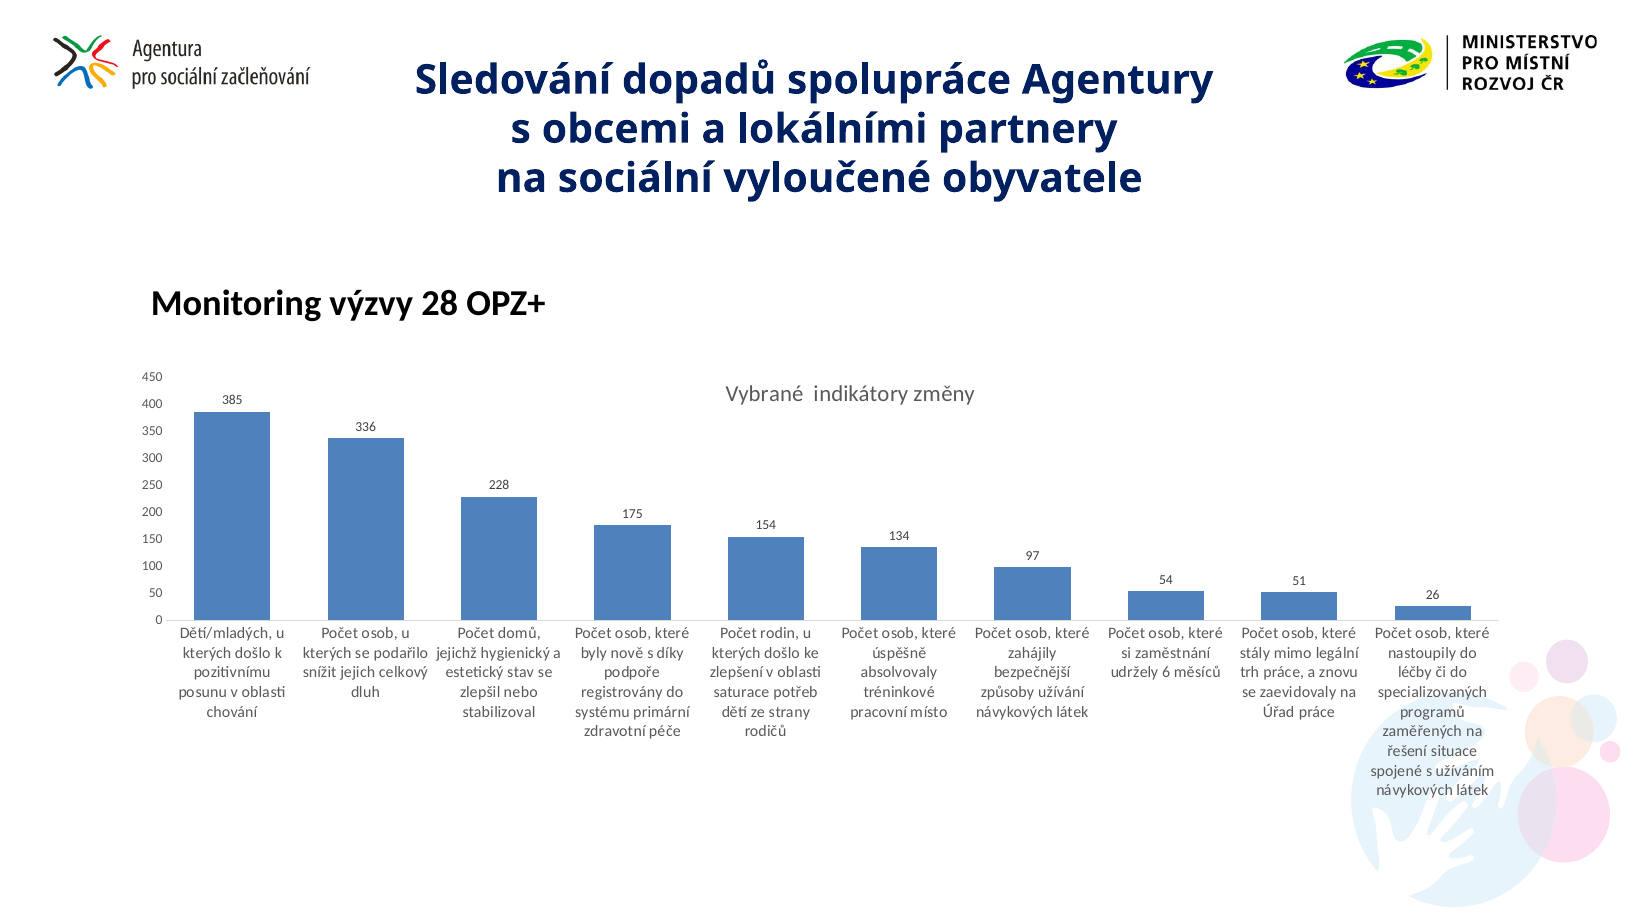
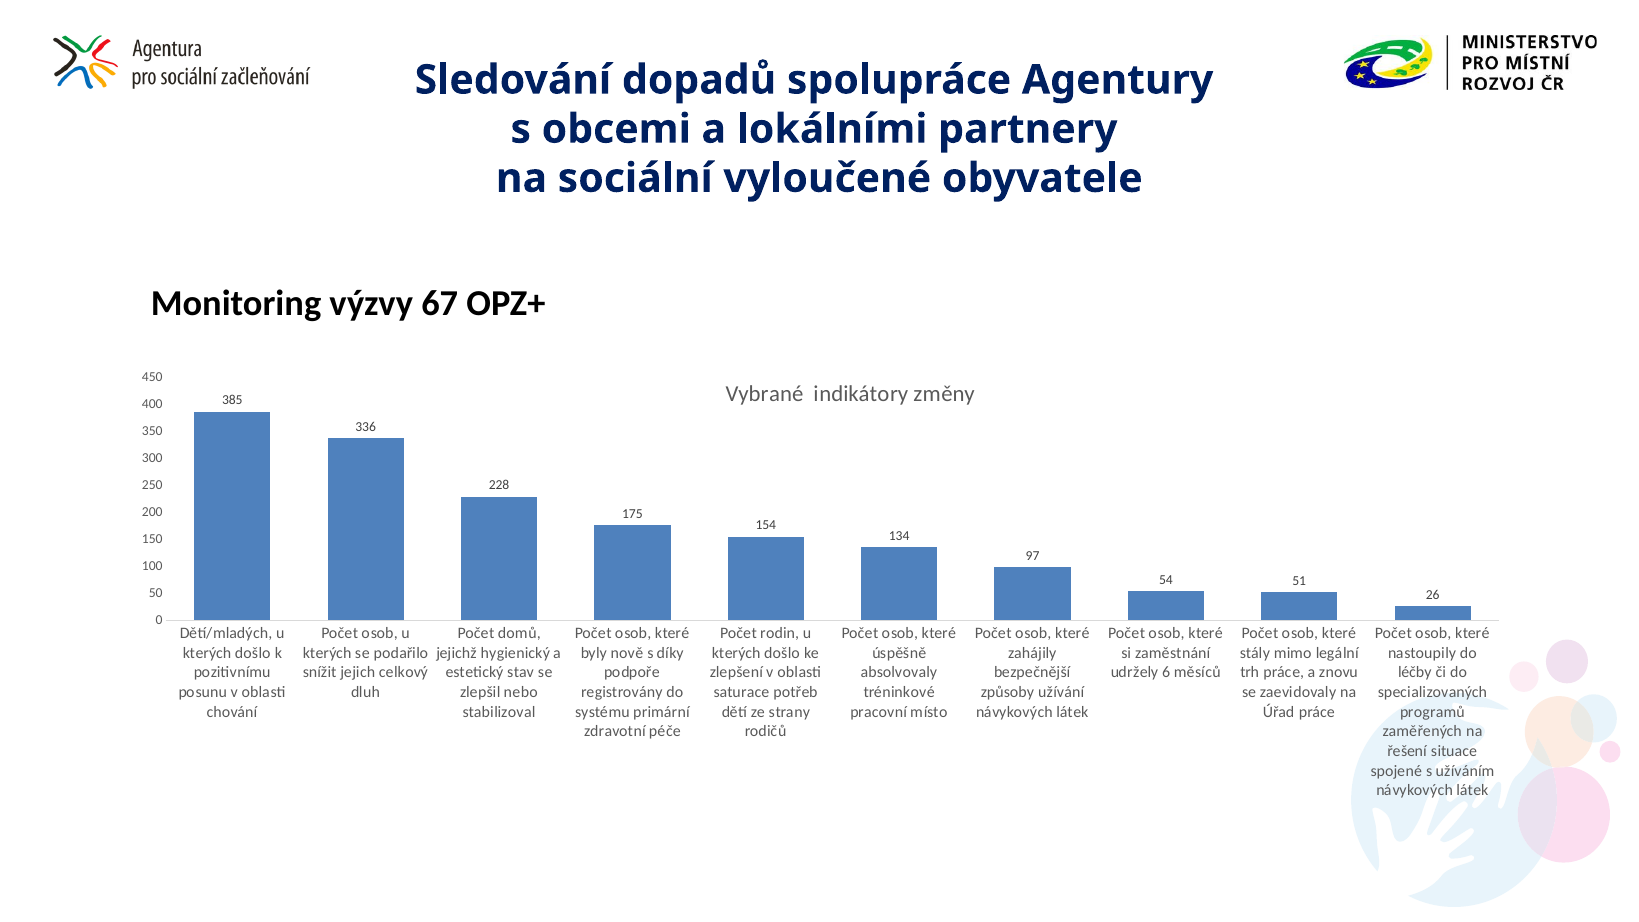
28: 28 -> 67 (440, 303)
